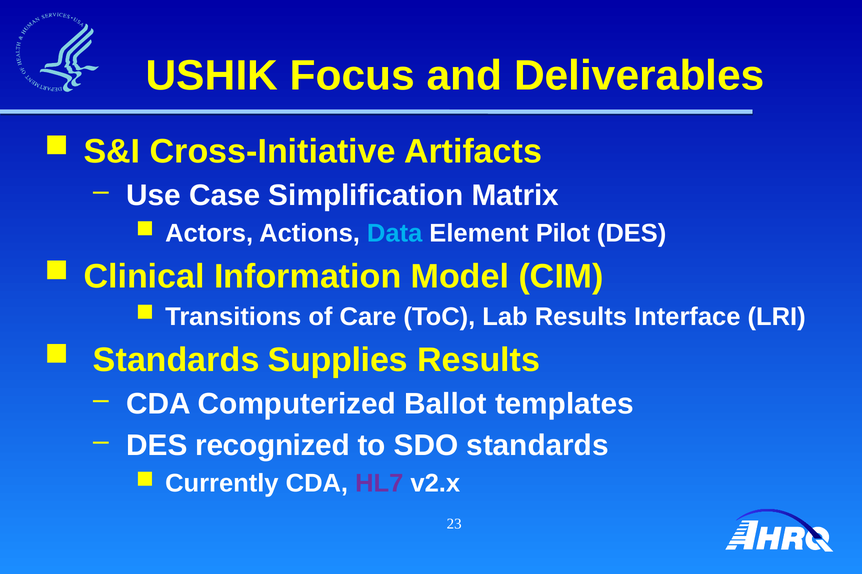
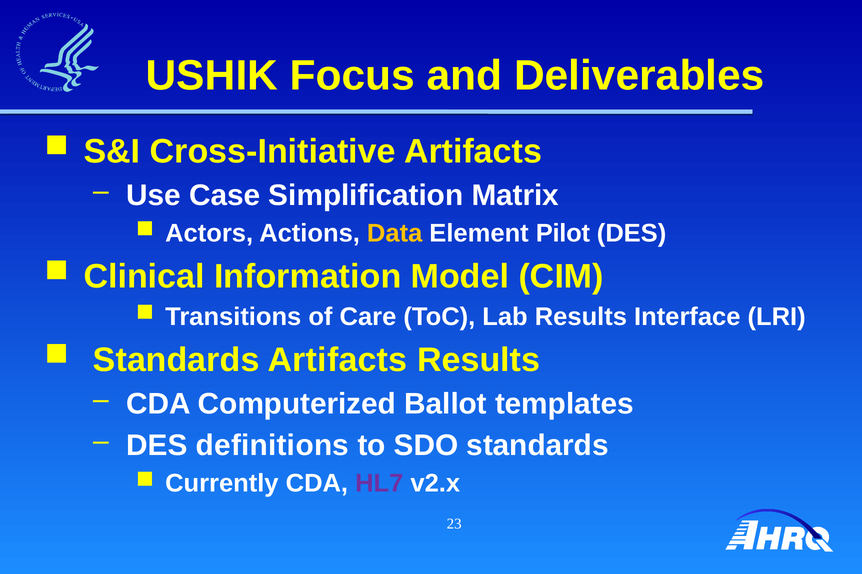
Data colour: light blue -> yellow (395, 234)
Standards Supplies: Supplies -> Artifacts (337, 360)
recognized: recognized -> definitions (272, 446)
